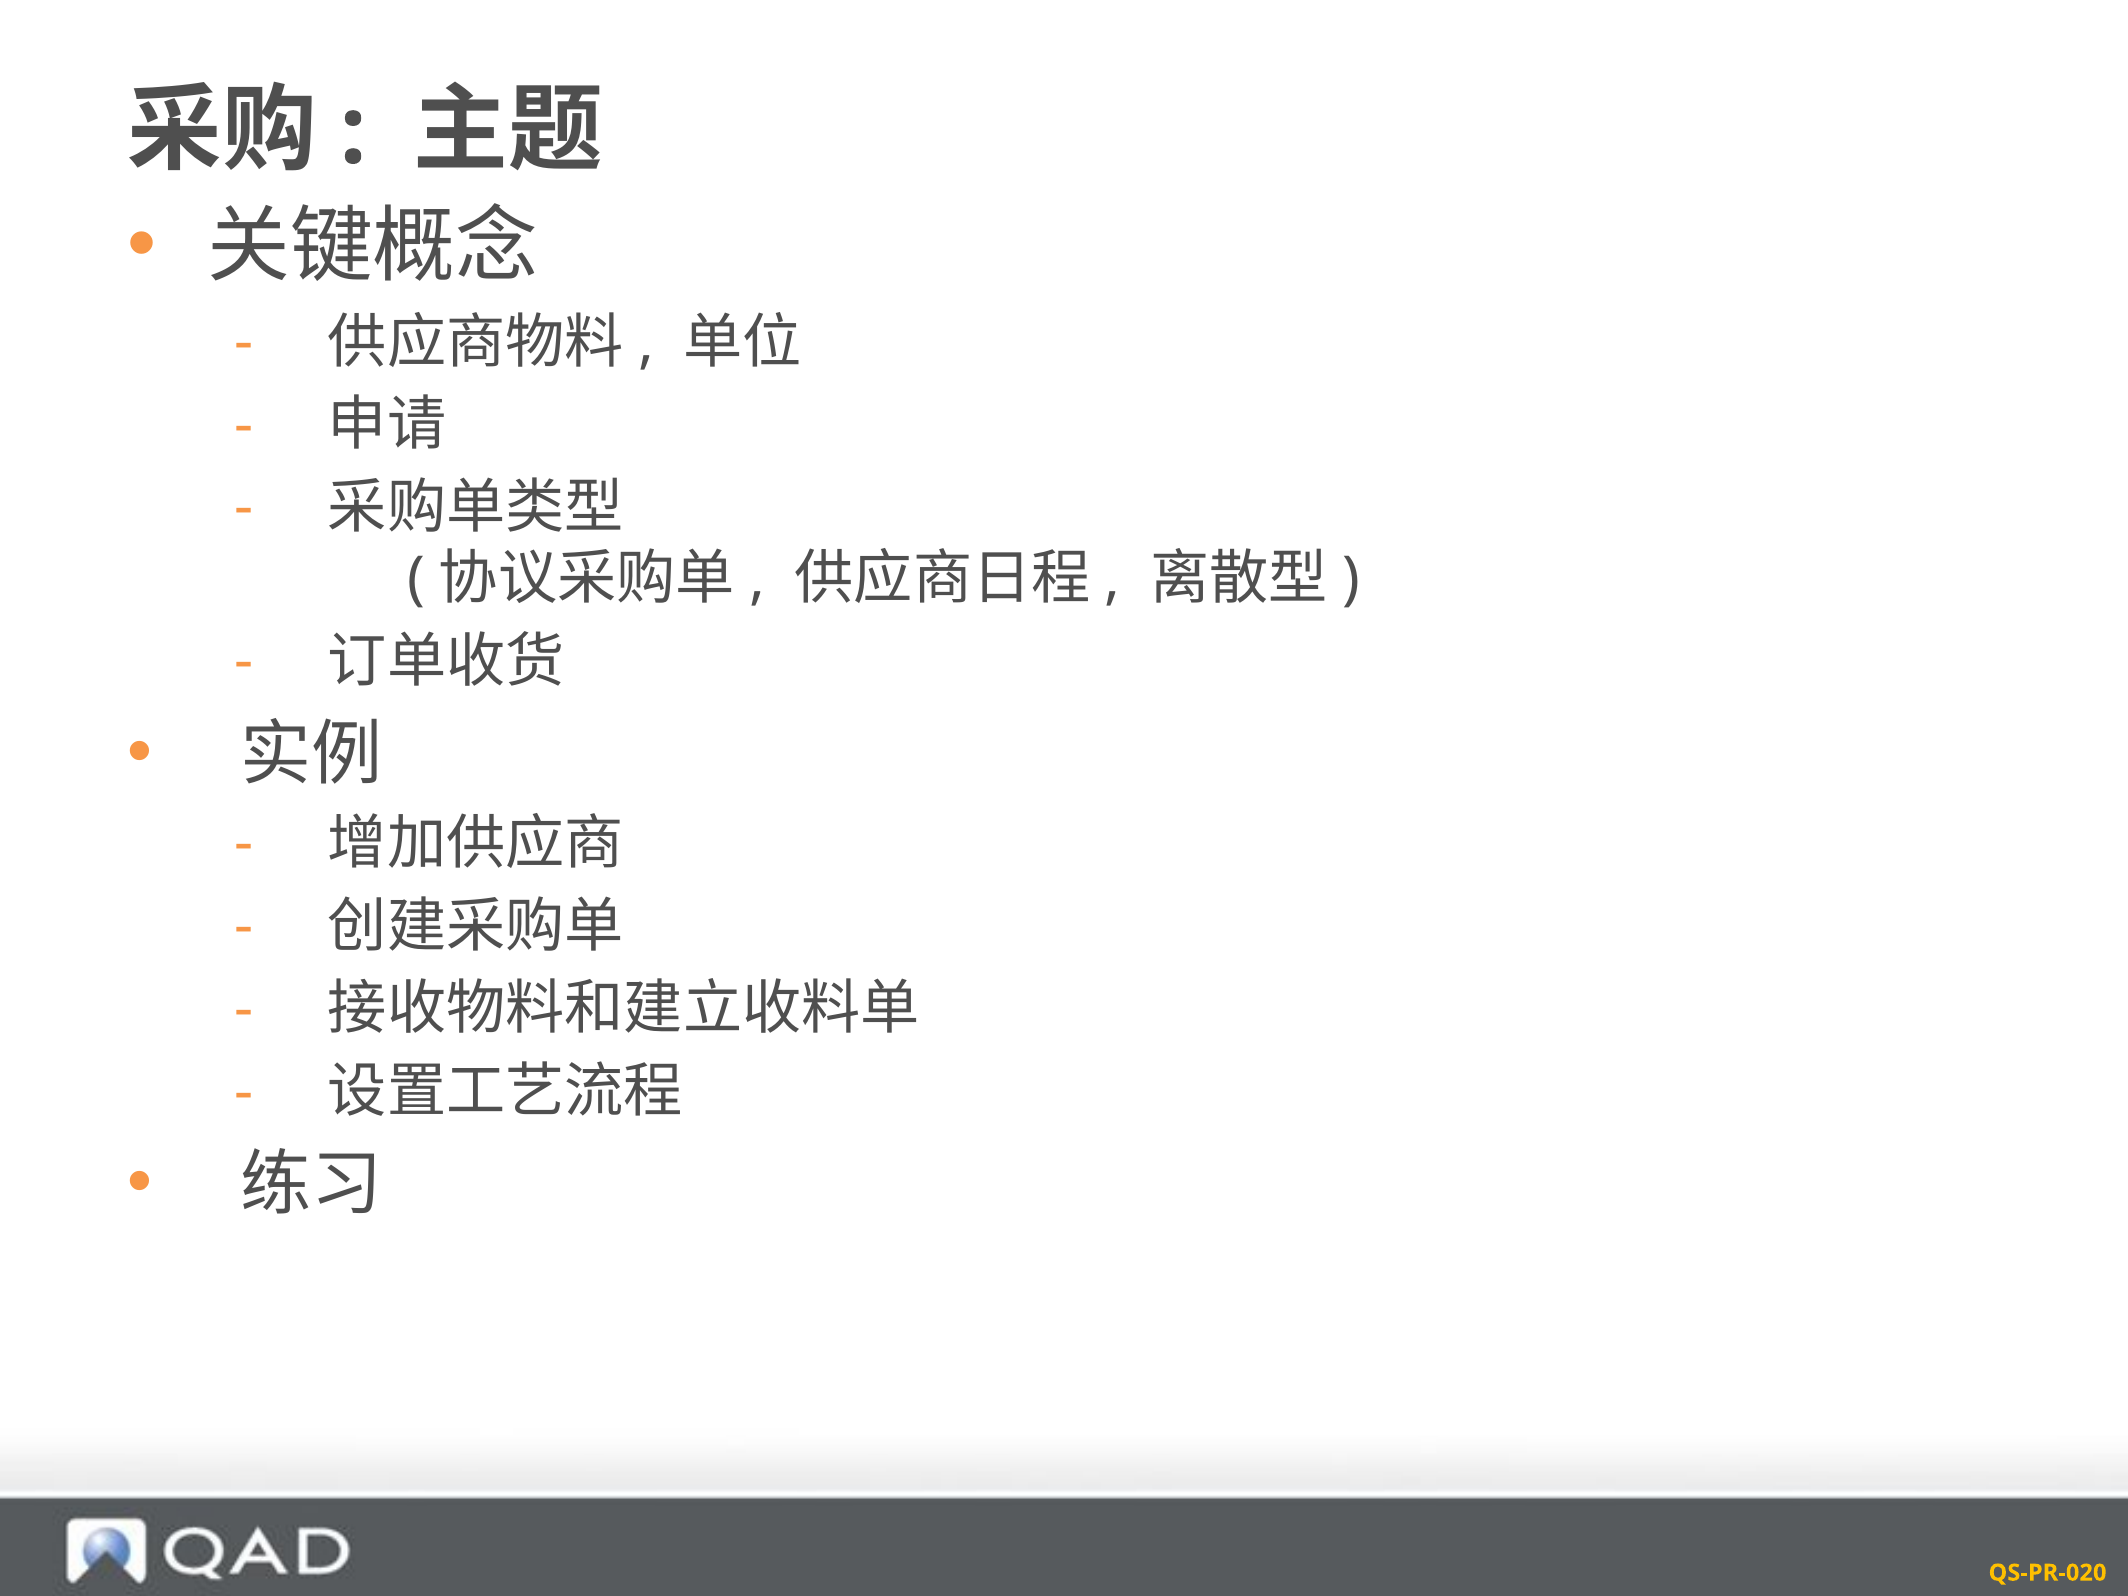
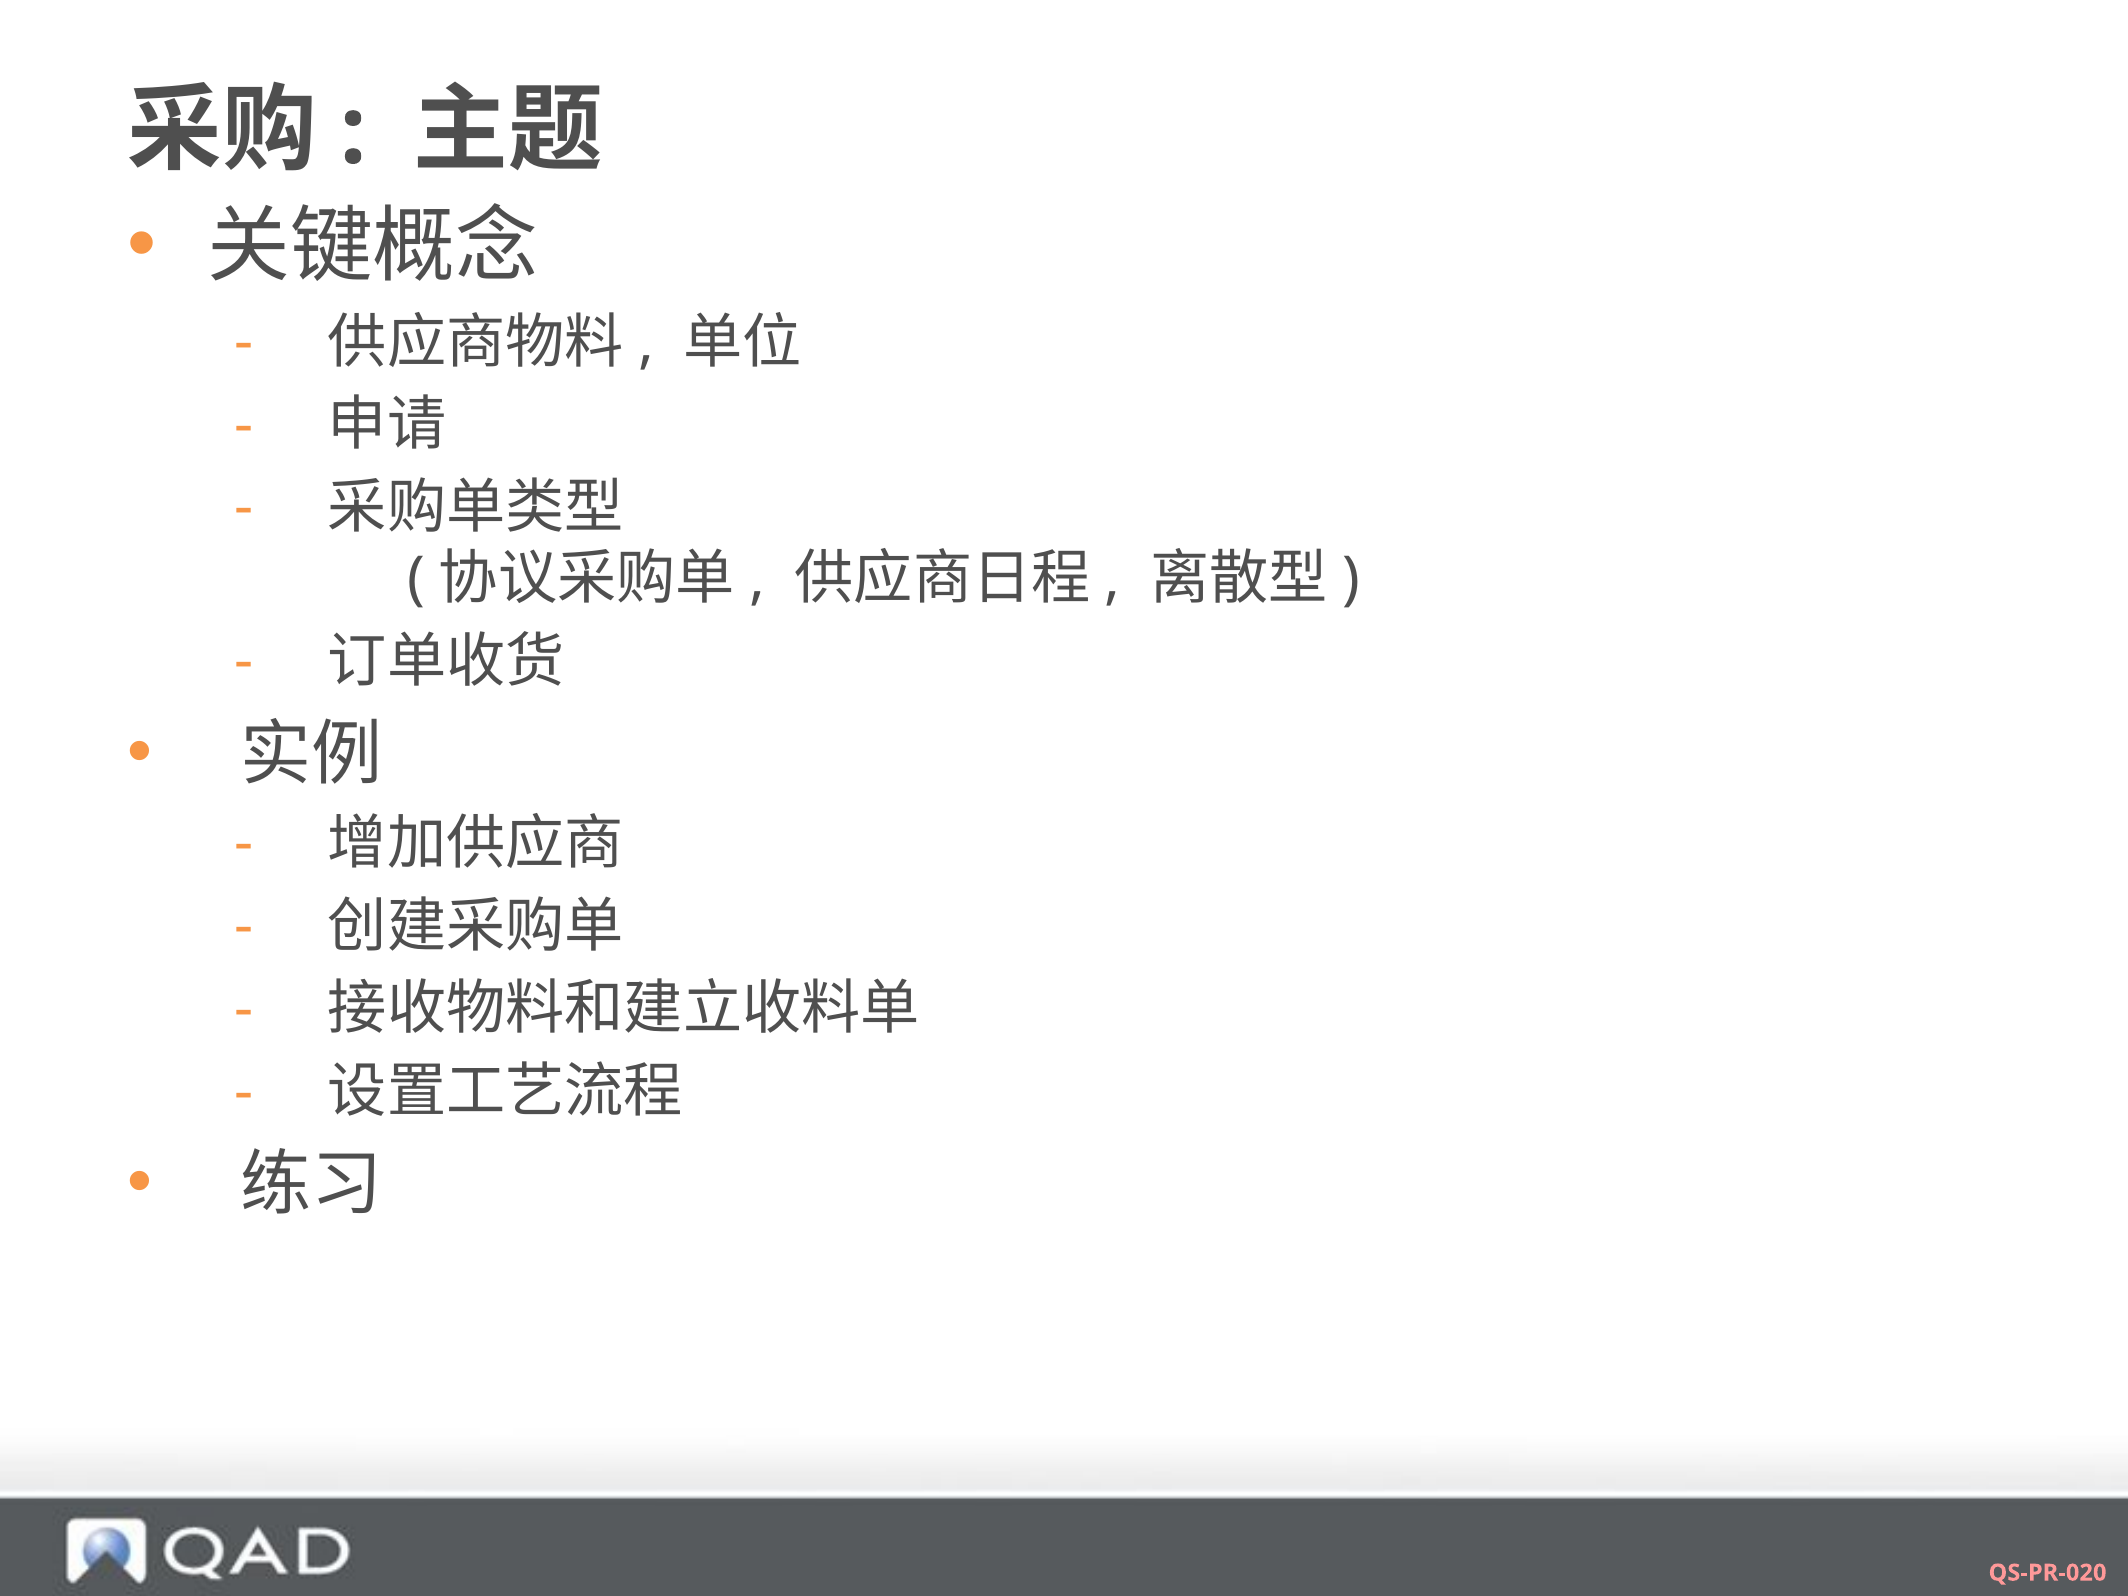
QS-PR-020 colour: yellow -> pink (2048, 1573)
